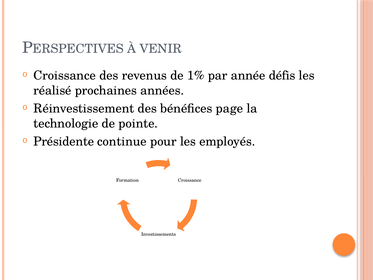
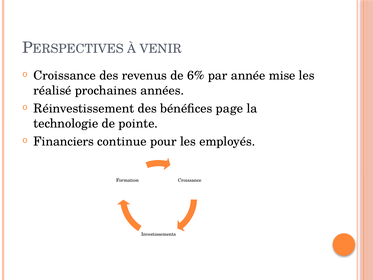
1%: 1% -> 6% (196, 75)
défis: défis -> mise (282, 75)
Présidente: Présidente -> Financiers (64, 141)
